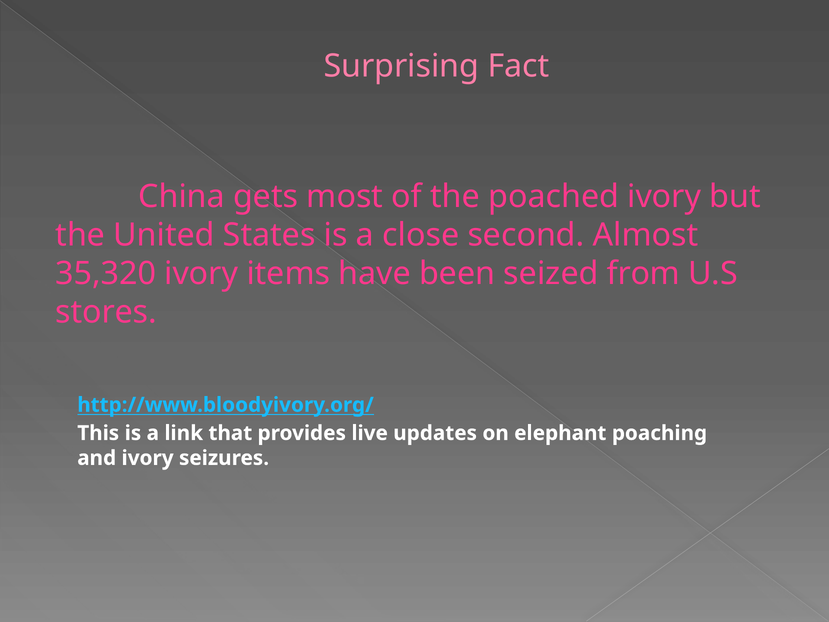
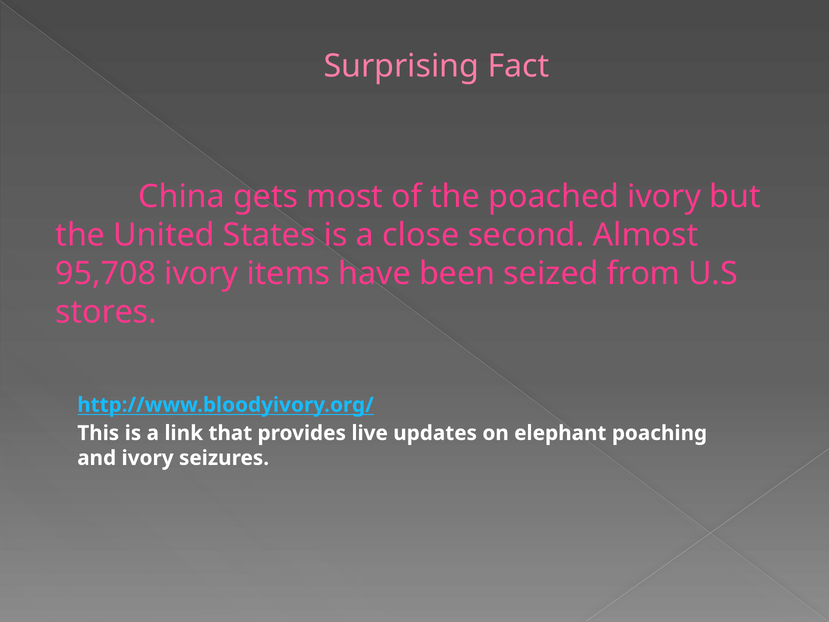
35,320: 35,320 -> 95,708 (106, 274)
